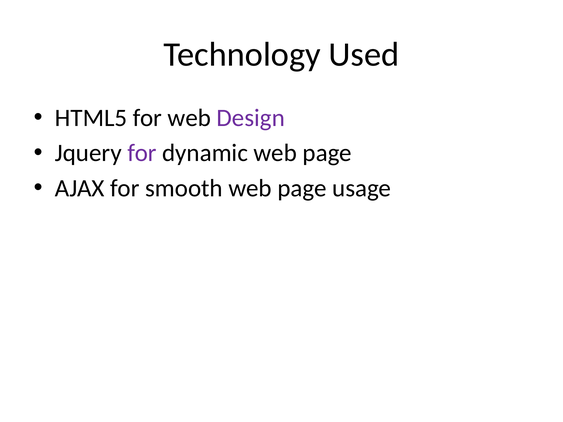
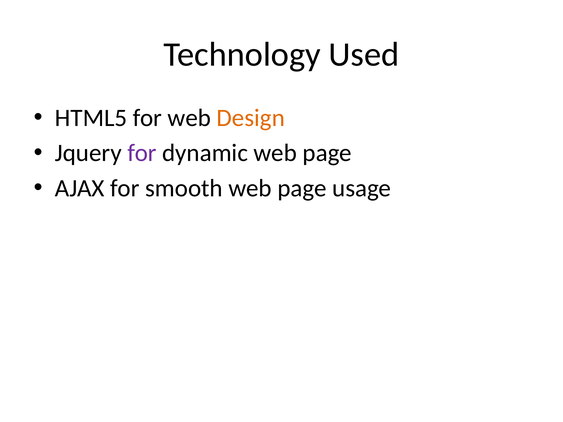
Design colour: purple -> orange (251, 118)
